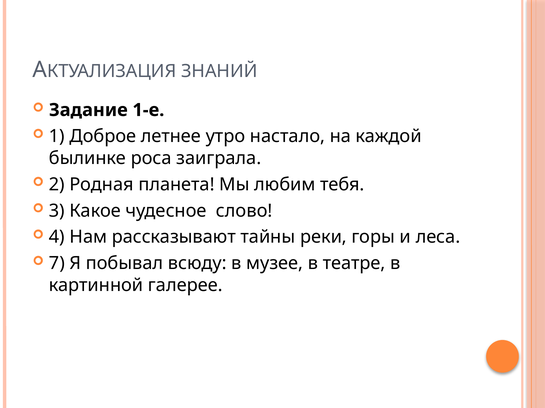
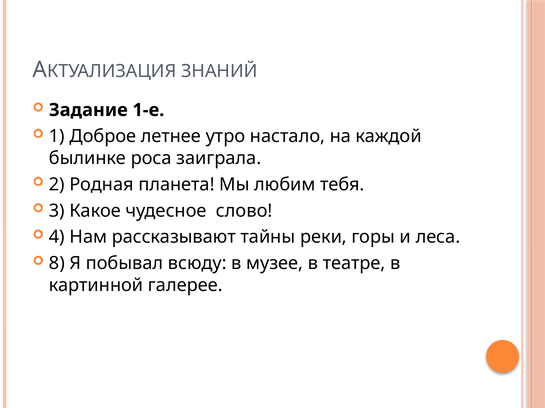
7: 7 -> 8 (57, 264)
